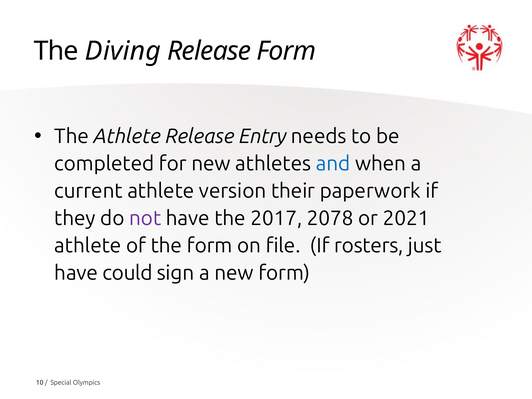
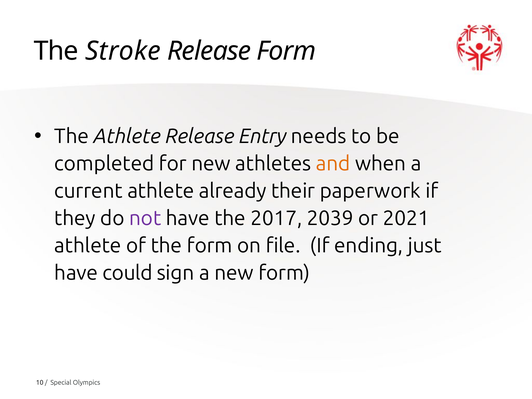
Diving: Diving -> Stroke (123, 51)
and colour: blue -> orange (333, 164)
version: version -> already (233, 191)
2078: 2078 -> 2039 (330, 218)
rosters: rosters -> ending (369, 246)
